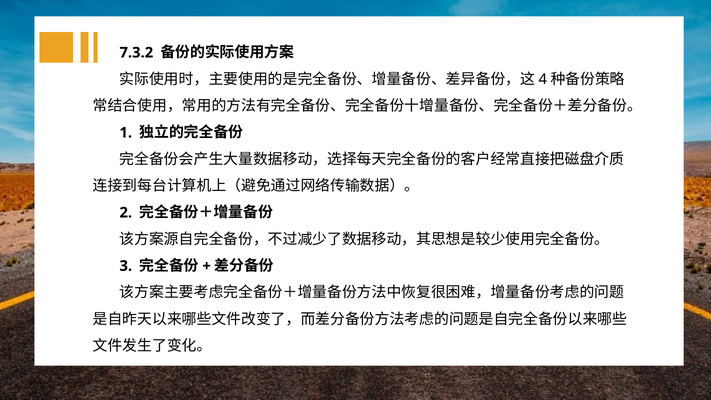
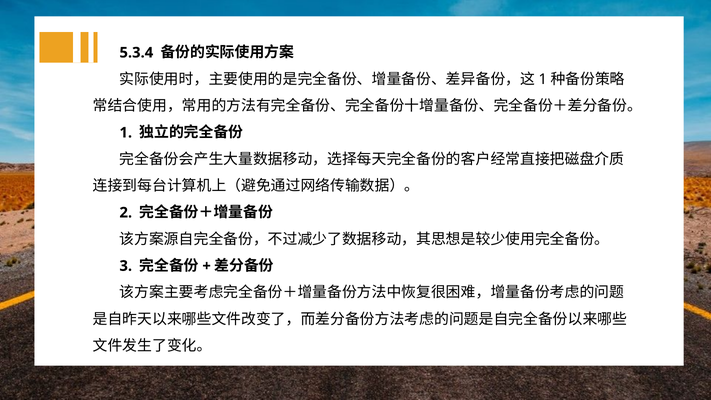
7.3.2: 7.3.2 -> 5.3.4 (136, 53)
4: 4 -> 1 (543, 79)
